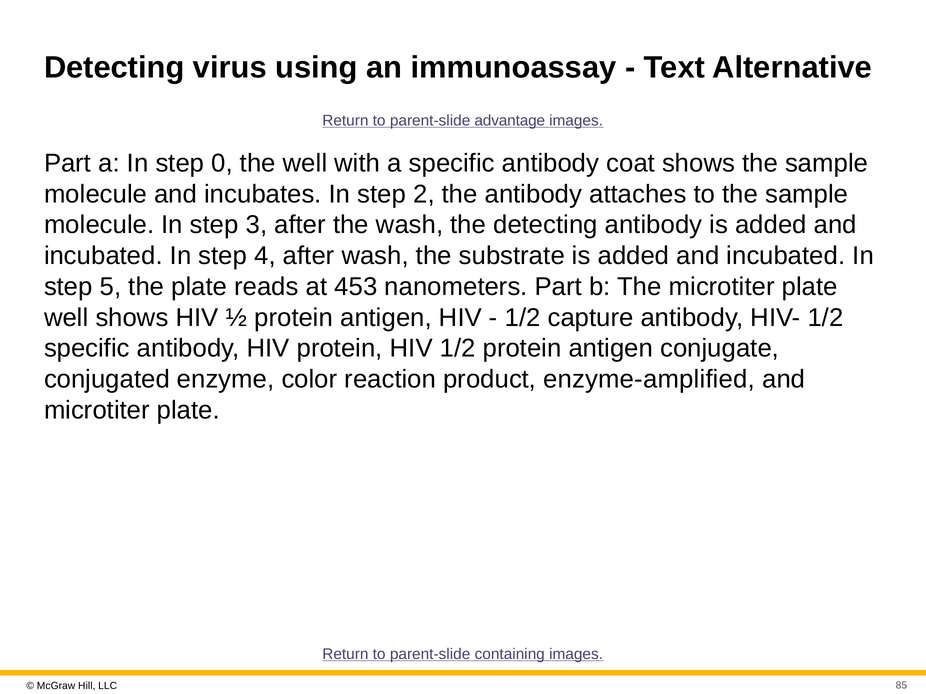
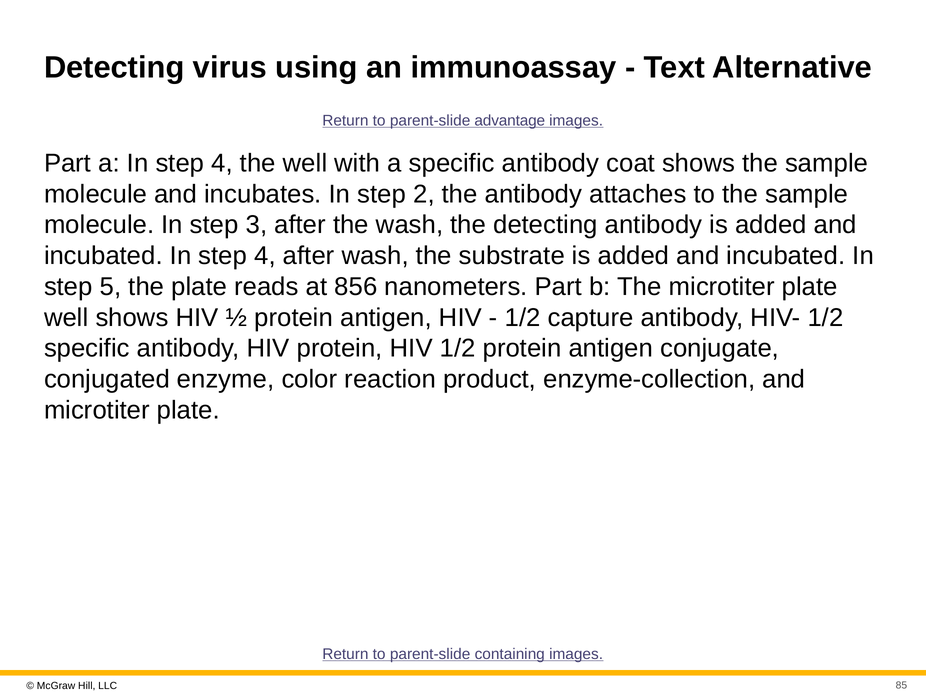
a In step 0: 0 -> 4 (222, 163)
453: 453 -> 856 (356, 287)
enzyme-amplified: enzyme-amplified -> enzyme-collection (649, 380)
